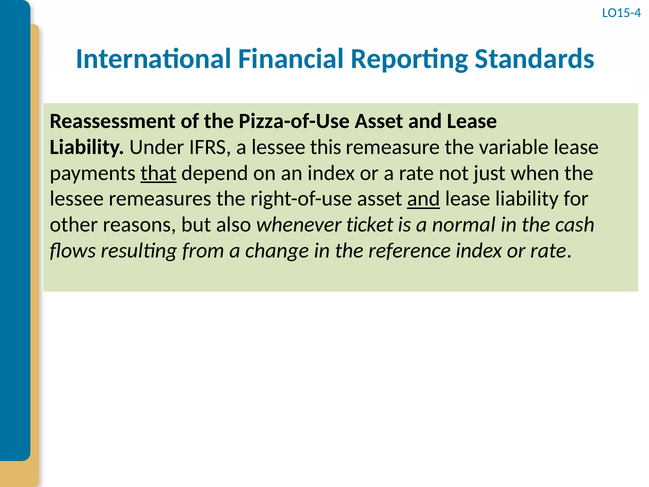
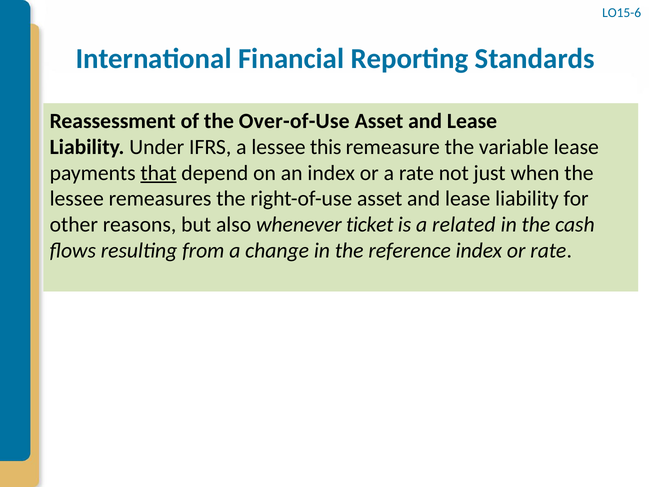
LO15-4: LO15-4 -> LO15-6 (622, 13)
Pizza-of-Use: Pizza-of-Use -> Over-of-Use (294, 121)
and underline: present -> none (424, 199)
normal: normal -> related (464, 225)
